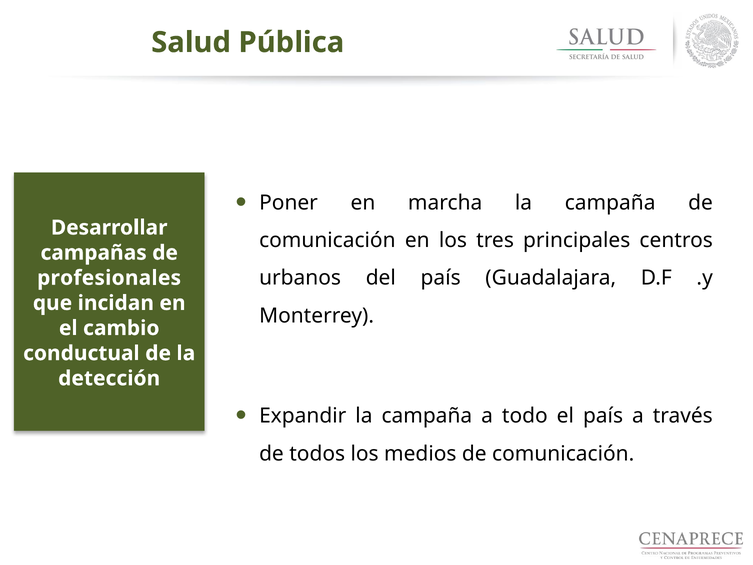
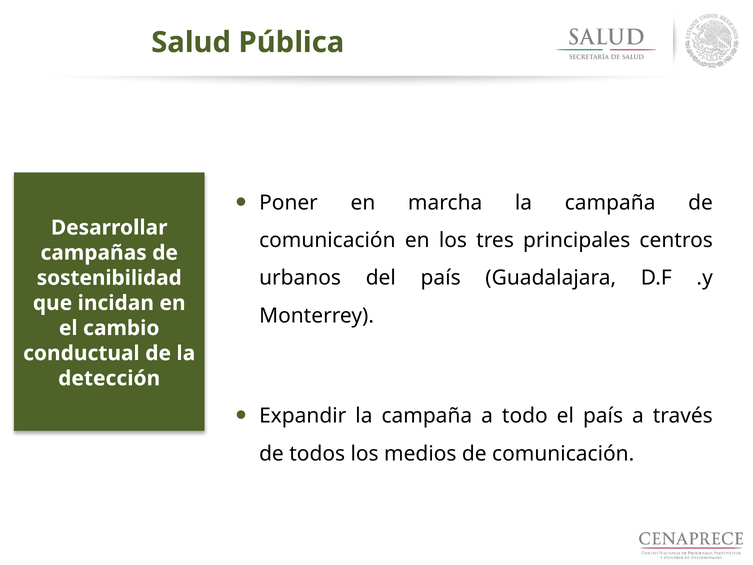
profesionales: profesionales -> sostenibilidad (109, 278)
